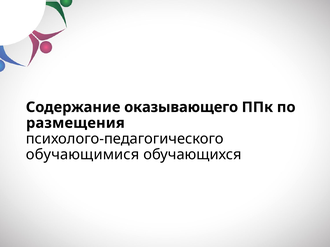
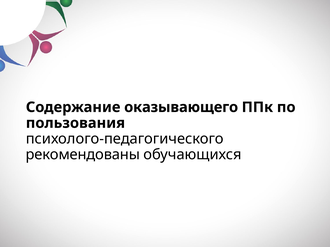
размещения: размещения -> пользования (75, 123)
обучающимися: обучающимися -> рекомендованы (83, 155)
